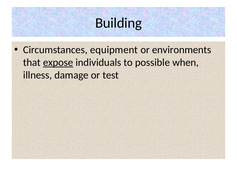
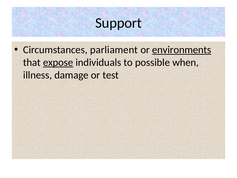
Building: Building -> Support (118, 23)
equipment: equipment -> parliament (114, 50)
environments underline: none -> present (182, 50)
